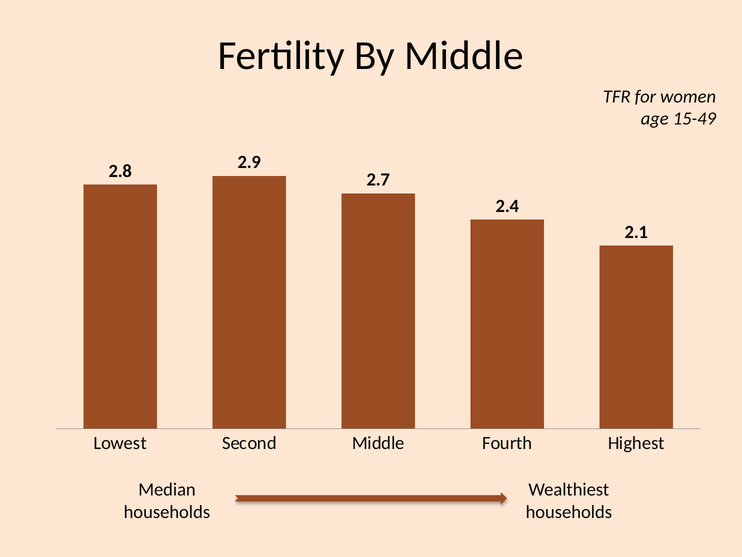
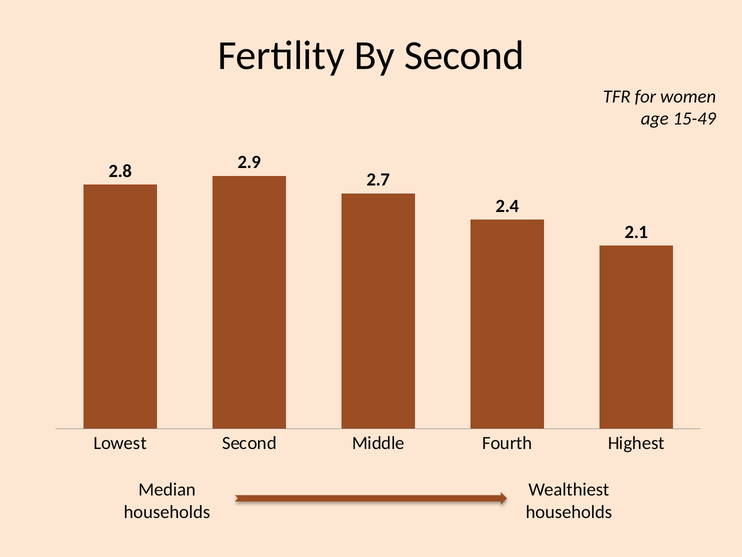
By Middle: Middle -> Second (464, 55)
